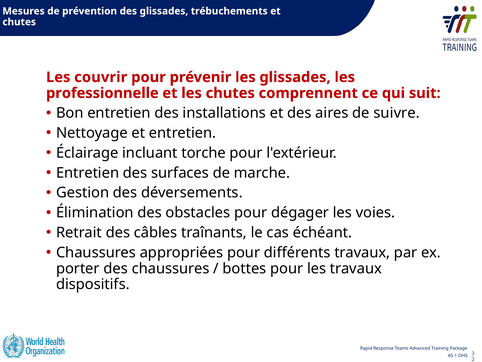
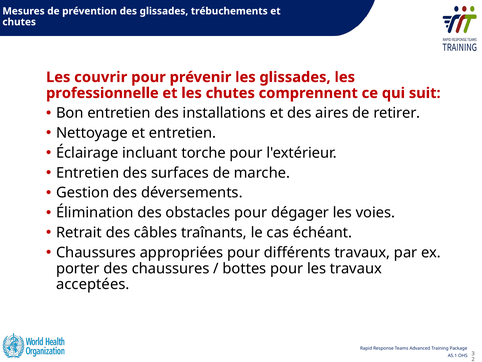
suivre: suivre -> retirer (397, 113)
dispositifs: dispositifs -> acceptées (93, 284)
